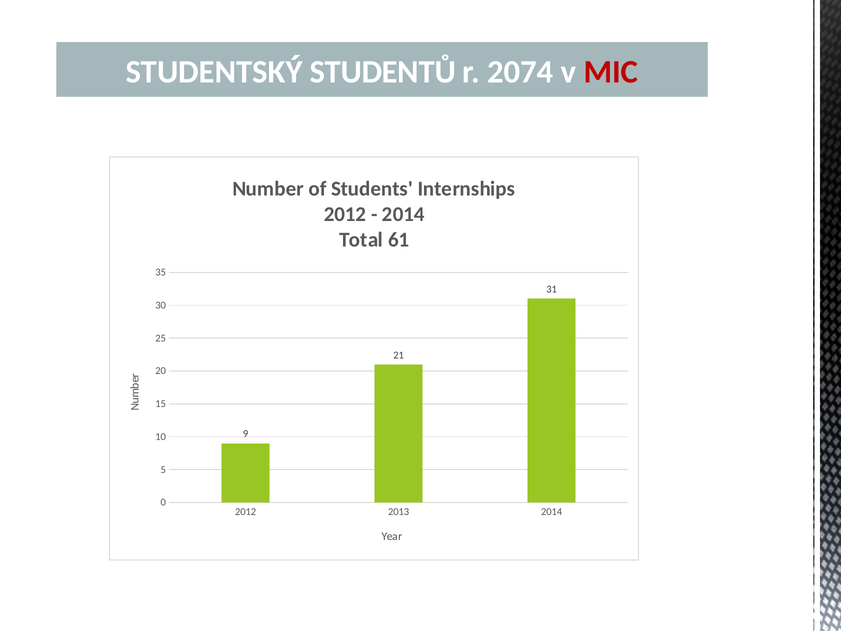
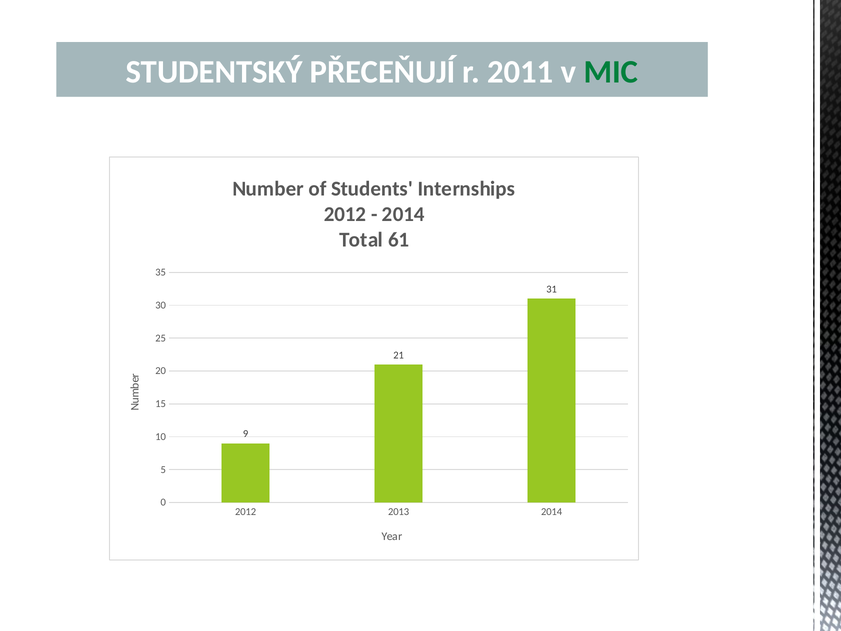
STUDENTŮ: STUDENTŮ -> PŘECEŇUJÍ (383, 72)
2074: 2074 -> 2011 (520, 72)
MIC colour: red -> green (611, 72)
